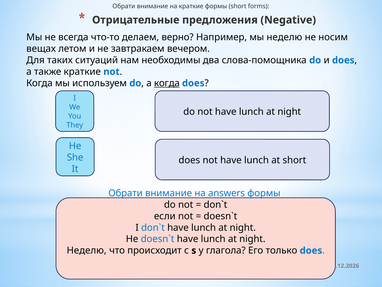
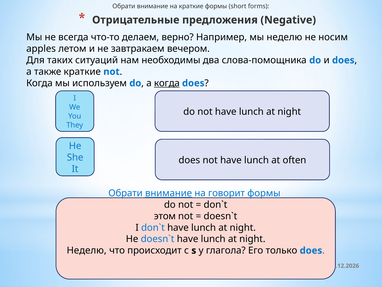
вещах: вещах -> apples (41, 49)
at short: short -> often (294, 160)
внимание underline: none -> present (169, 193)
answers: answers -> говорит (227, 193)
если: если -> этом (165, 216)
